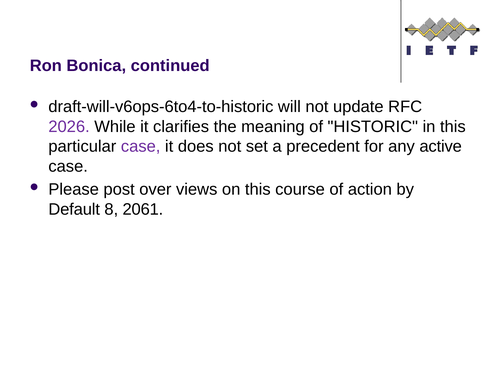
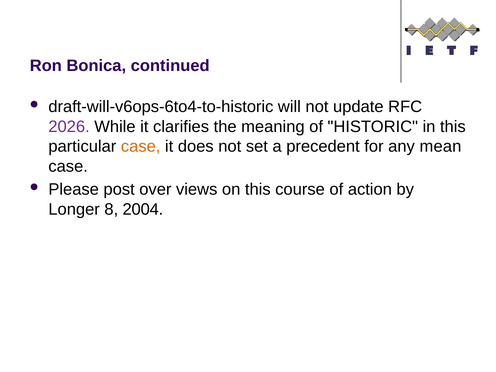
case colour: purple -> orange (141, 147)
active: active -> mean (440, 147)
Default: Default -> Longer (74, 209)
2061: 2061 -> 2004 (143, 209)
